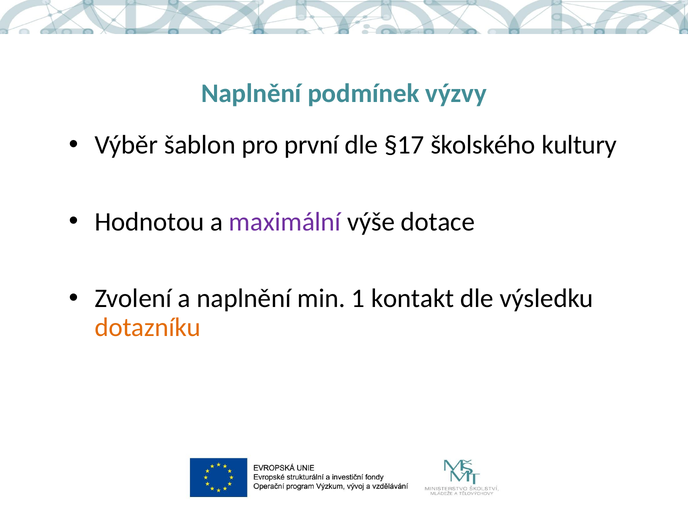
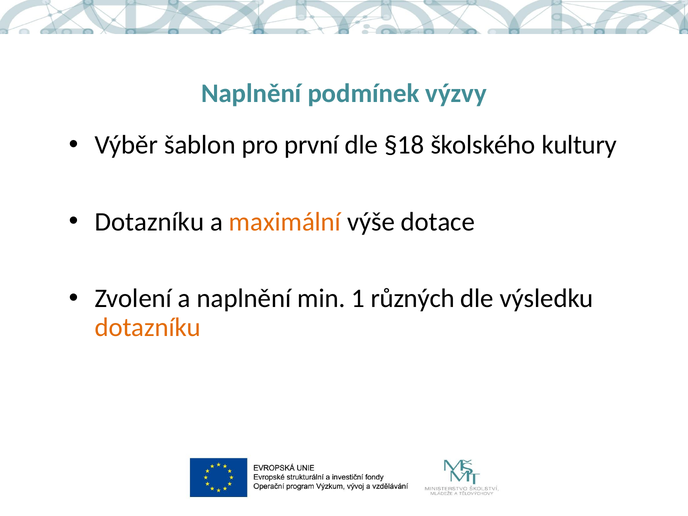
§17: §17 -> §18 (404, 145)
Hodnotou: Hodnotou -> Dotazníku (149, 222)
maximální colour: purple -> orange (285, 222)
kontakt: kontakt -> různých (413, 298)
